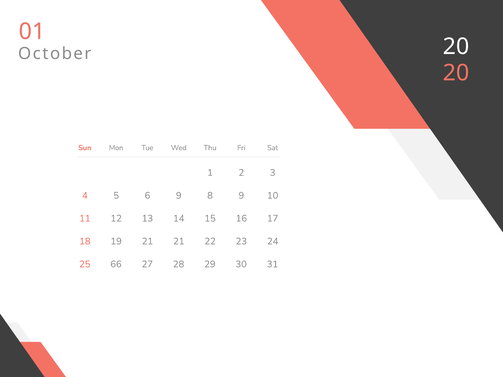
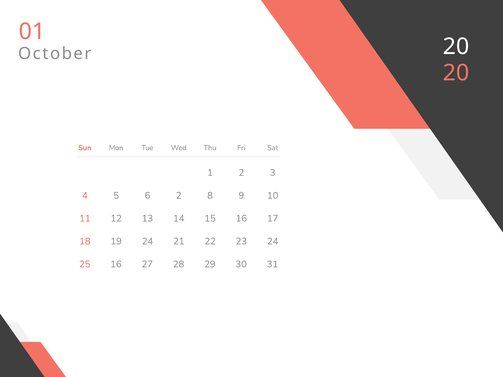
6 9: 9 -> 2 (179, 196)
19 21: 21 -> 24 (147, 241)
25 66: 66 -> 16 (116, 264)
